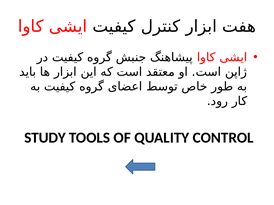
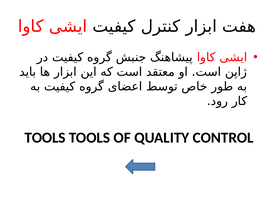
STUDY: STUDY -> TOOLS (45, 138)
